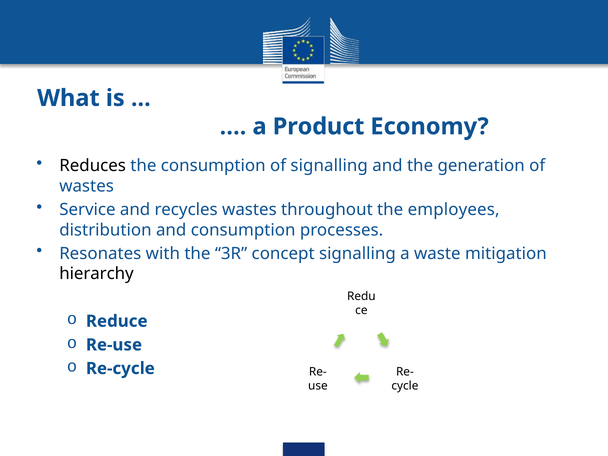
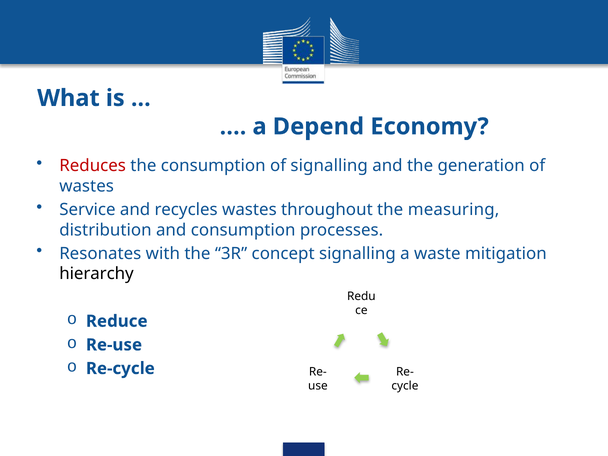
Product: Product -> Depend (318, 127)
Reduces colour: black -> red (93, 166)
employees: employees -> measuring (454, 210)
